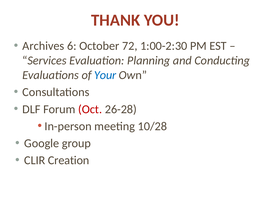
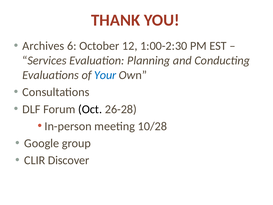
72: 72 -> 12 (130, 46)
Oct colour: red -> black (90, 109)
Creation: Creation -> Discover (69, 160)
